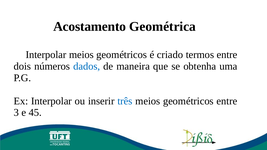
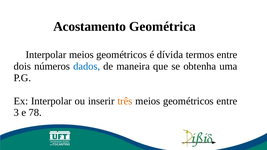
criado: criado -> dívida (170, 55)
três colour: blue -> orange (125, 101)
45: 45 -> 78 (35, 113)
